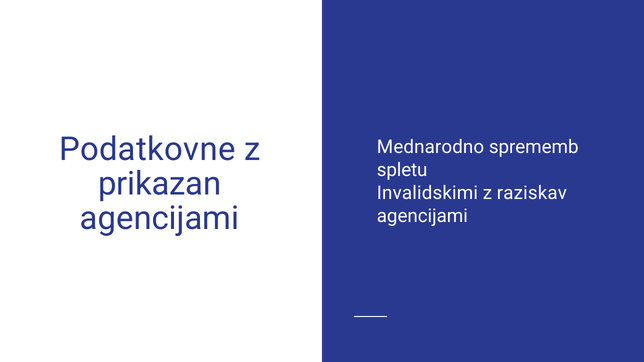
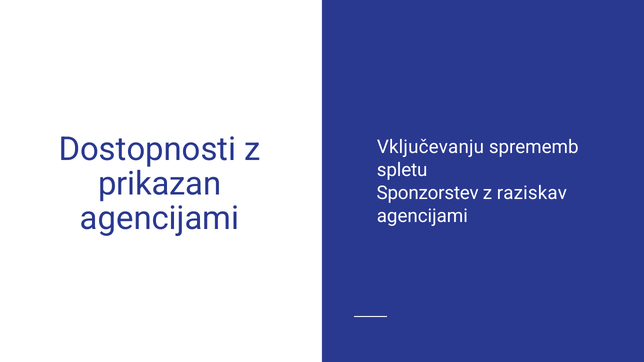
Podatkovne: Podatkovne -> Dostopnosti (147, 149)
Mednarodno: Mednarodno -> Vključevanju (430, 147)
Invalidskimi: Invalidskimi -> Sponzorstev (428, 193)
